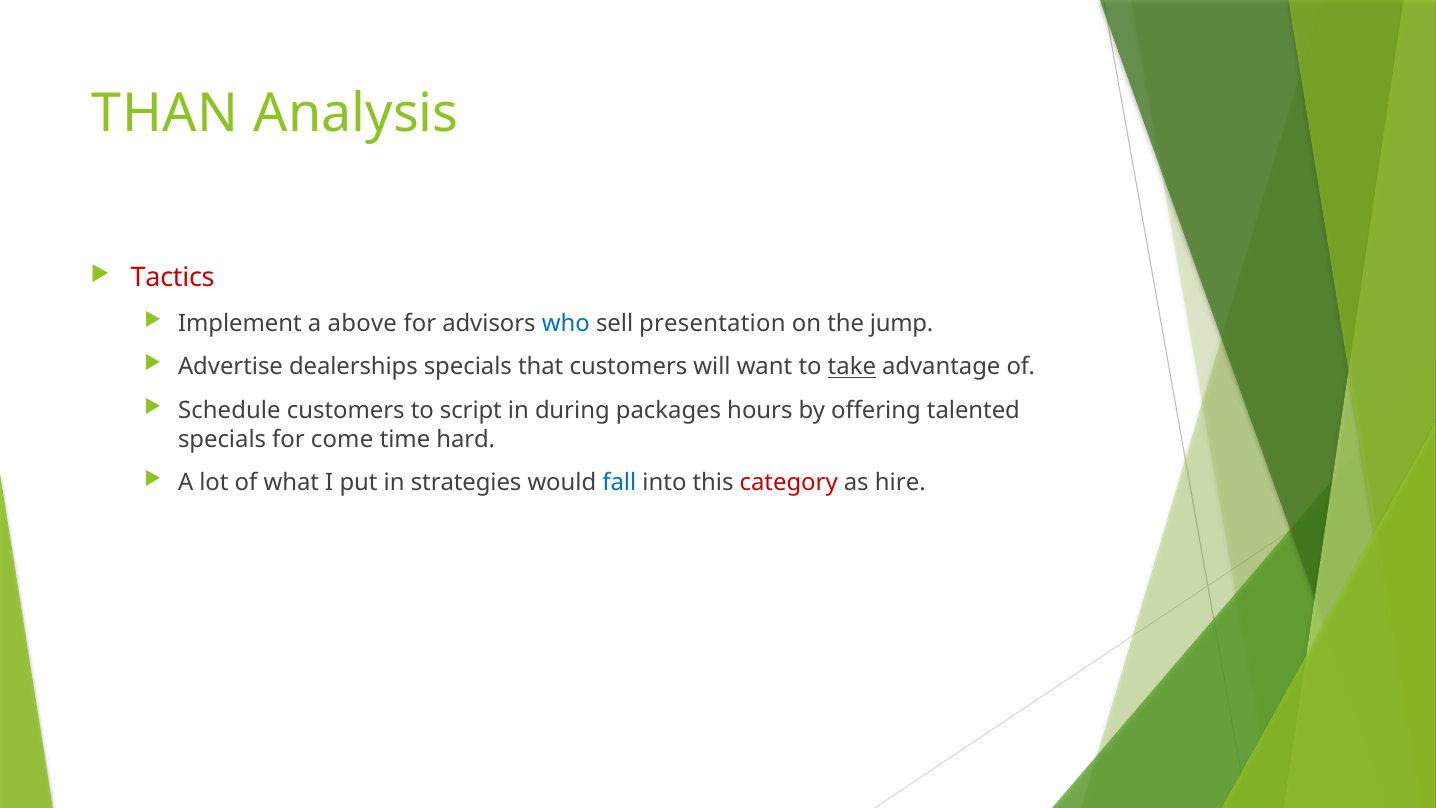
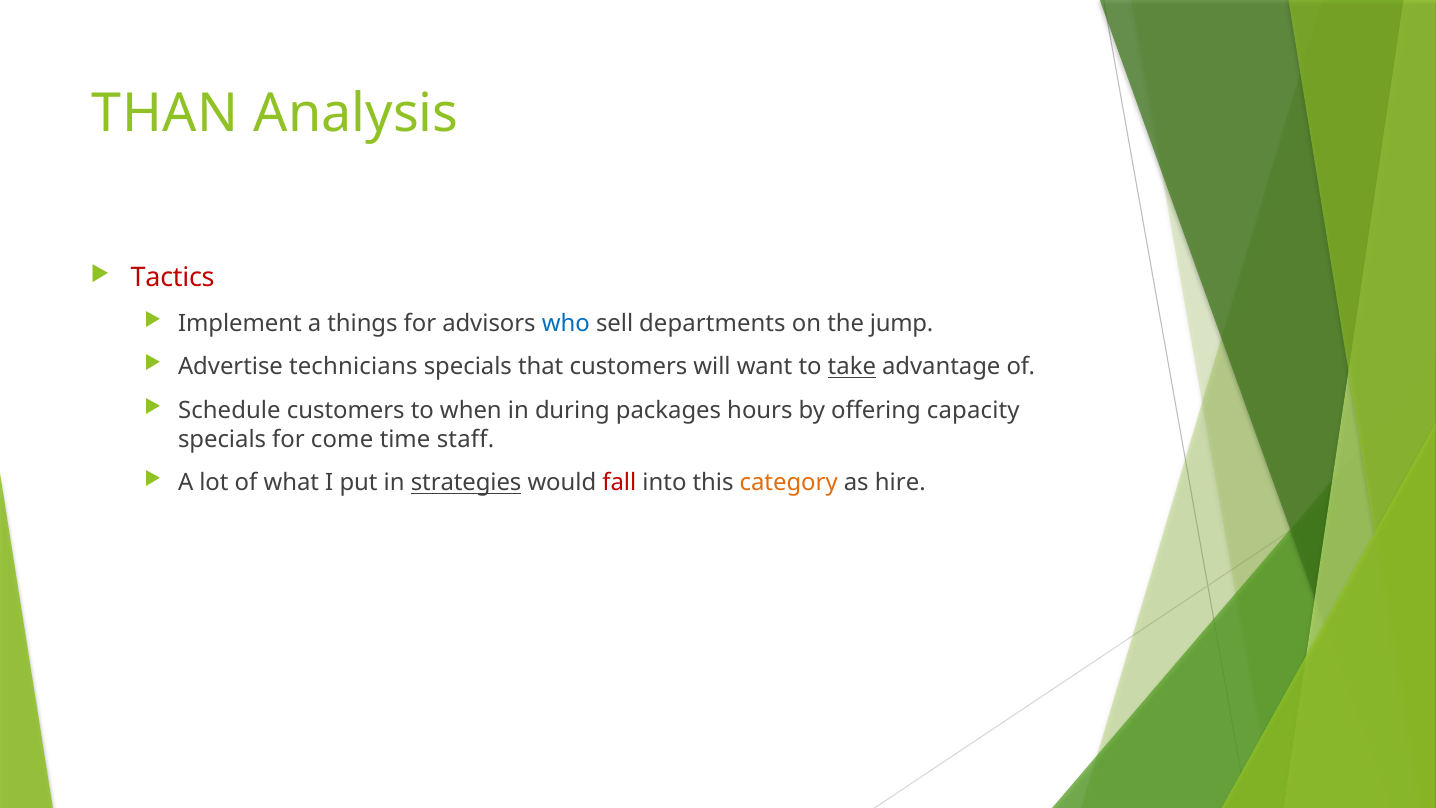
above: above -> things (362, 323)
presentation: presentation -> departments (712, 323)
dealerships: dealerships -> technicians (353, 367)
script: script -> when (471, 411)
talented: talented -> capacity (973, 411)
hard: hard -> staff (466, 439)
strategies underline: none -> present (466, 483)
fall colour: blue -> red (619, 483)
category colour: red -> orange (789, 483)
